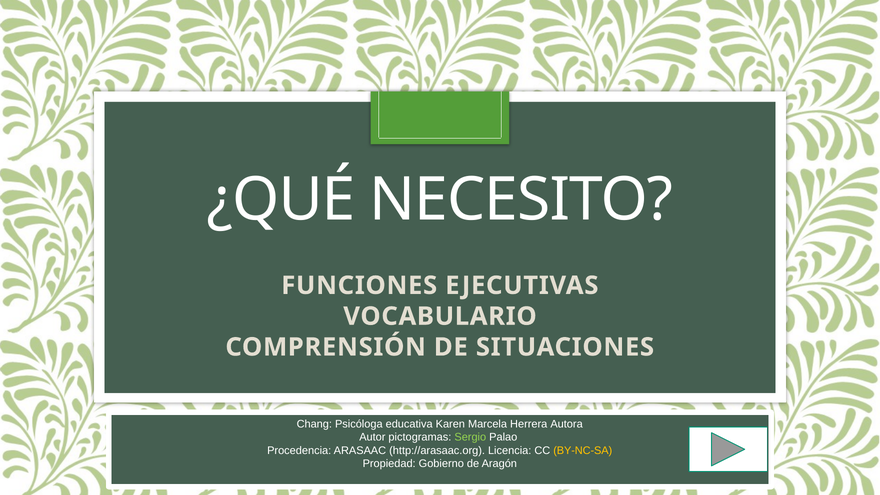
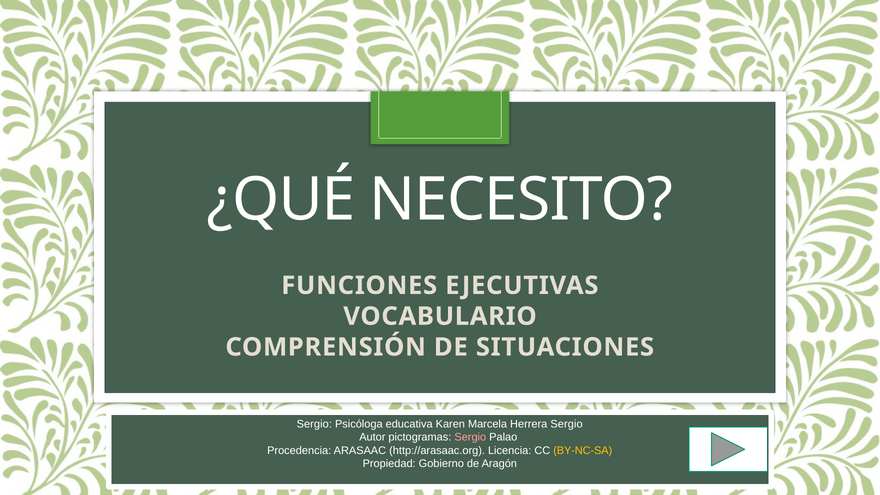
Chang: Chang -> Sergio (314, 424)
Herrera Autora: Autora -> Sergio (567, 424)
Sergio colour: light green -> pink (470, 437)
